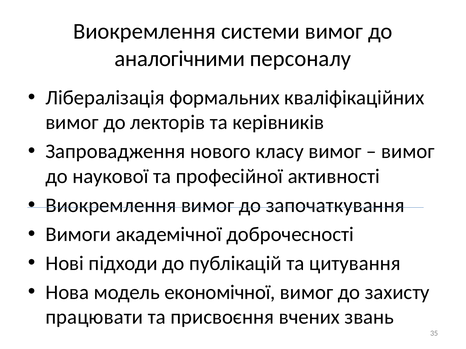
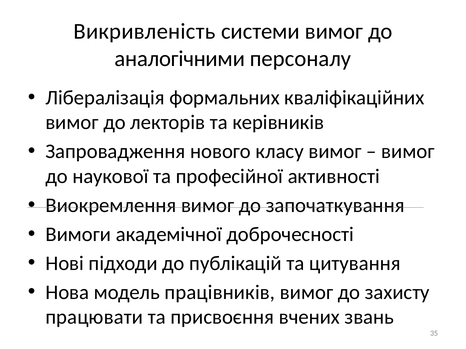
Виокремлення: Виокремлення -> Викривленість (144, 31)
економічної: економічної -> працівників (220, 293)
